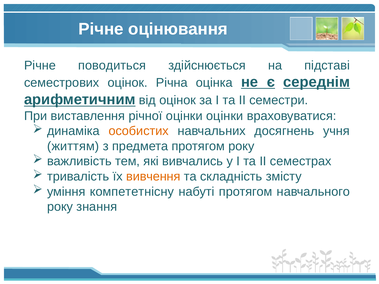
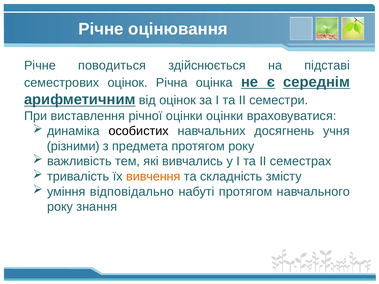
особистих colour: orange -> black (139, 131)
життям: життям -> різними (73, 146)
компететнісну: компететнісну -> відповідально (132, 192)
